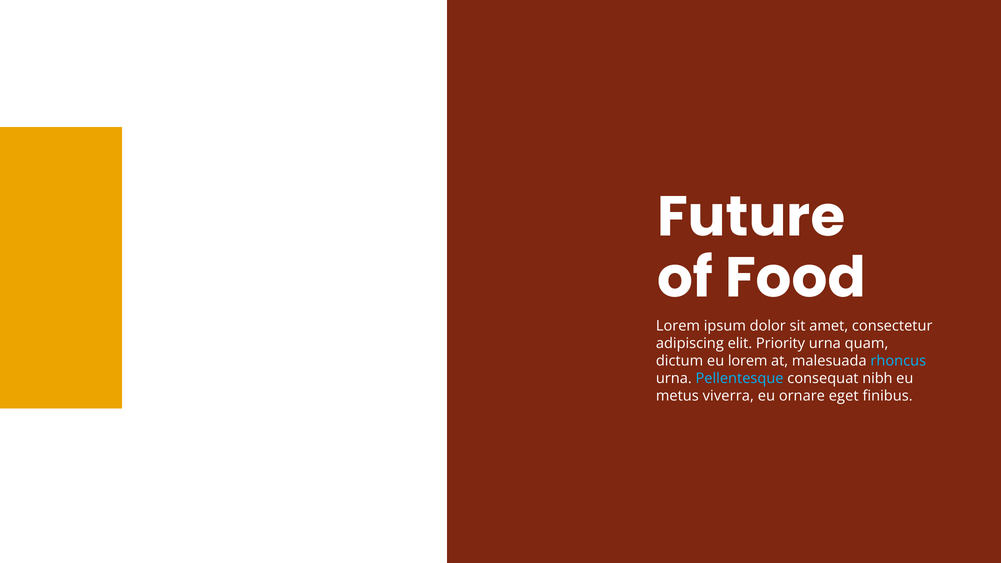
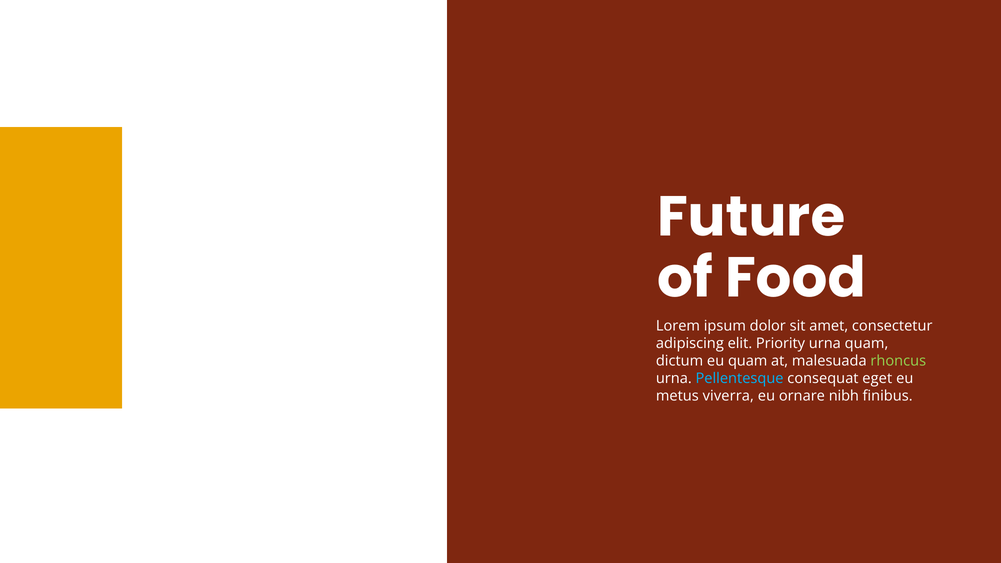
eu lorem: lorem -> quam (748, 361)
rhoncus colour: light blue -> light green (898, 361)
nibh: nibh -> eget (877, 379)
eget: eget -> nibh (844, 396)
